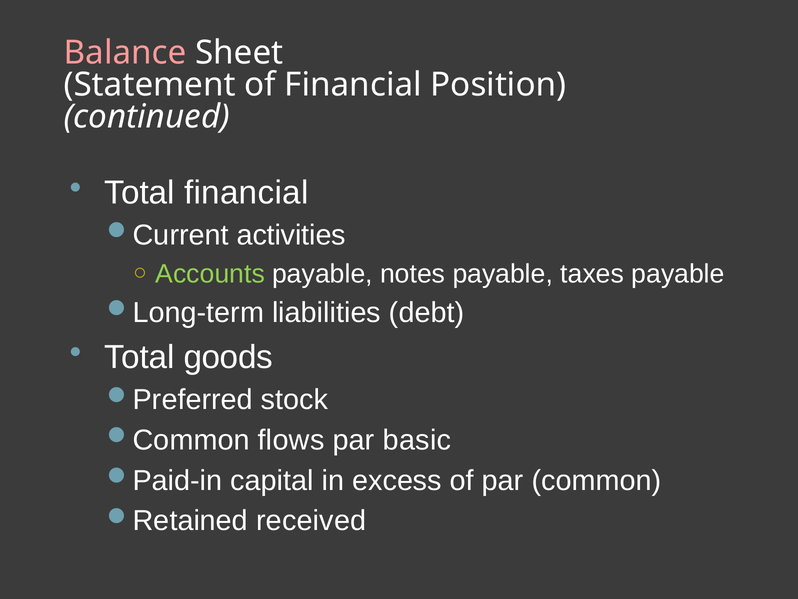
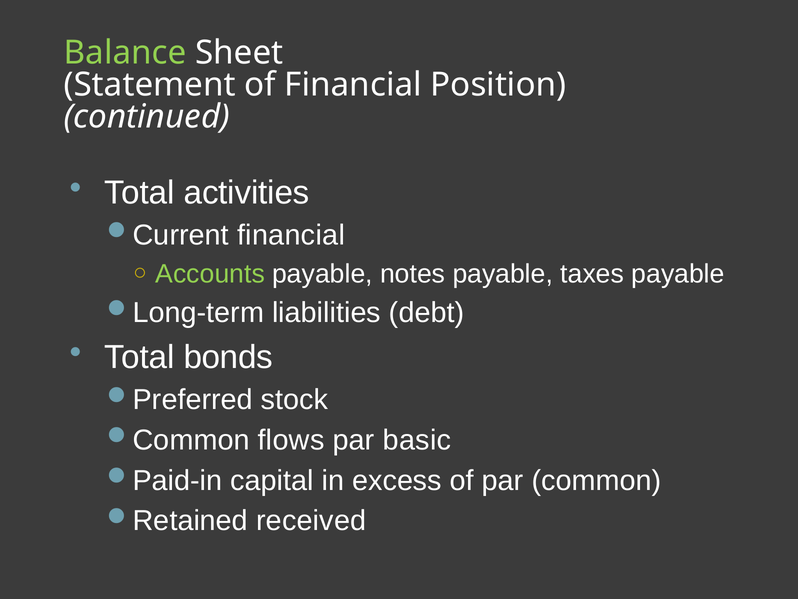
Balance colour: pink -> light green (125, 53)
Total financial: financial -> activities (247, 192)
activities: activities -> financial (291, 235)
goods: goods -> bonds (228, 357)
